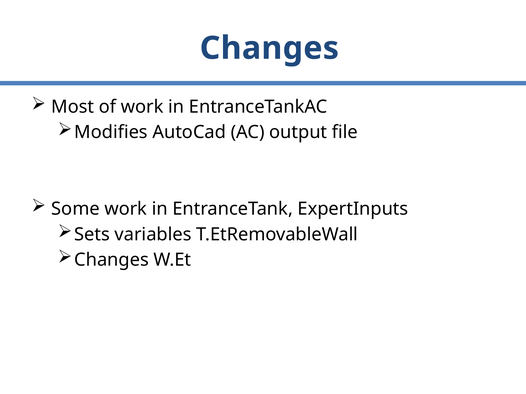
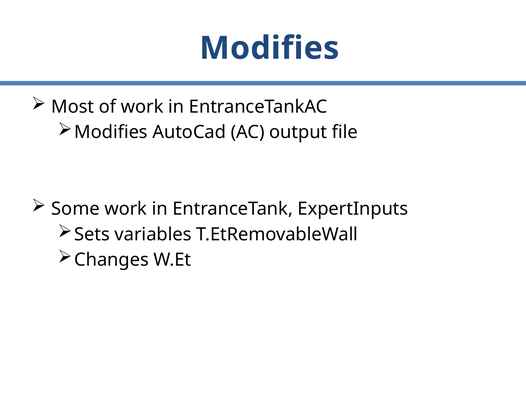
Changes: Changes -> Modifies (269, 48)
